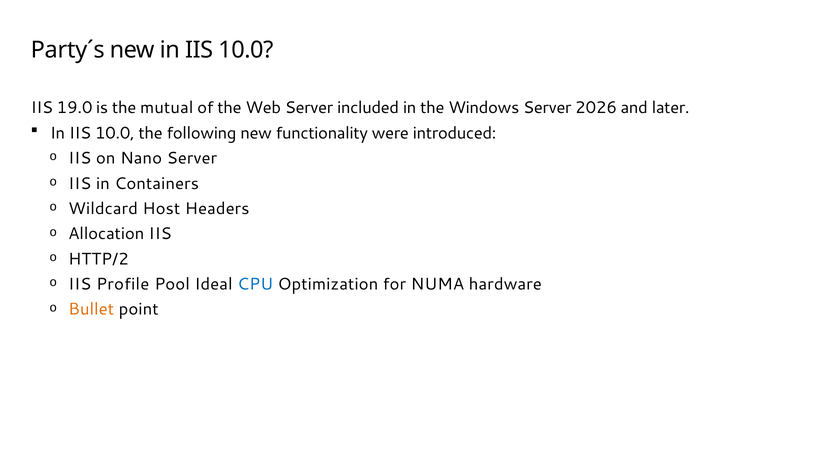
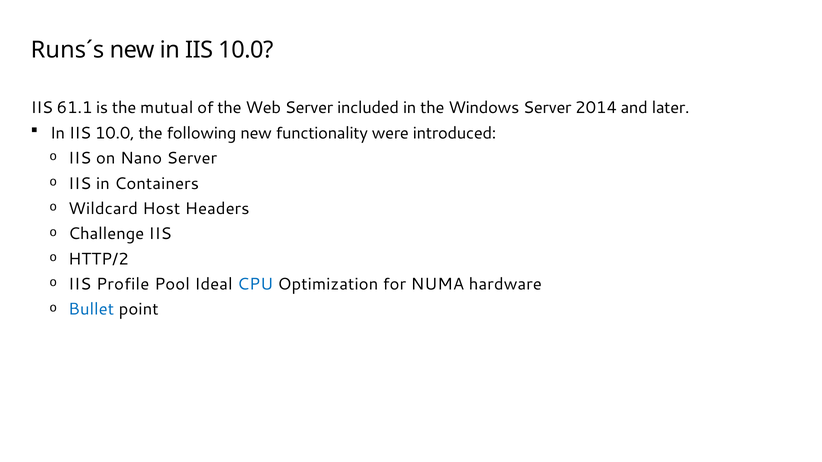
Party´s: Party´s -> Runs´s (67, 50)
19.0: 19.0 -> 61.1 (75, 108)
2026: 2026 -> 2014 (596, 108)
Allocation: Allocation -> Challenge (106, 234)
Bullet colour: orange -> blue (91, 310)
